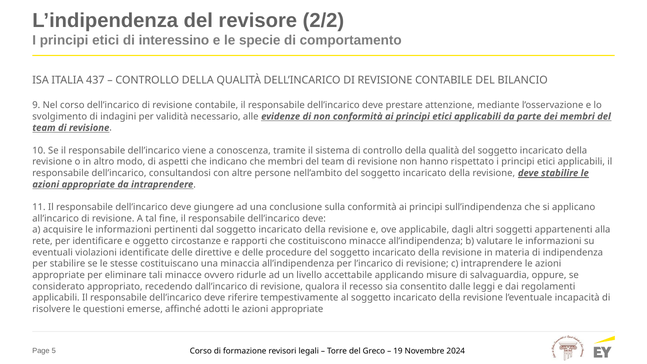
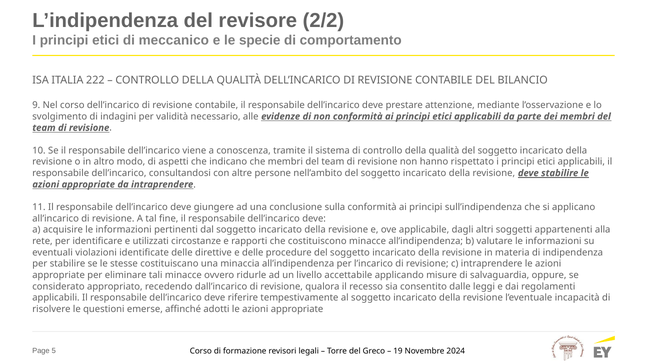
interessino: interessino -> meccanico (174, 40)
437: 437 -> 222 (95, 80)
oggetto: oggetto -> utilizzati (151, 241)
